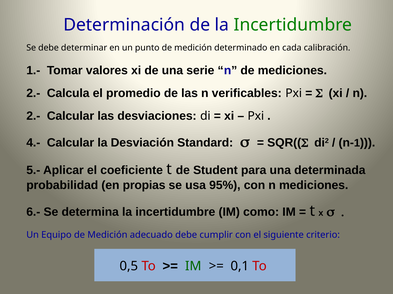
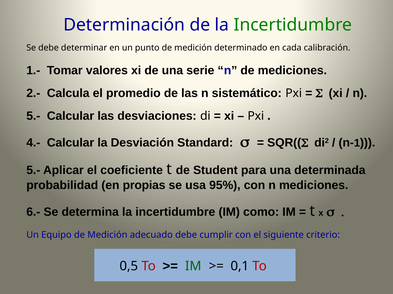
verificables: verificables -> sistemático (247, 93)
2.-: 2.- -> 5.- (33, 116)
